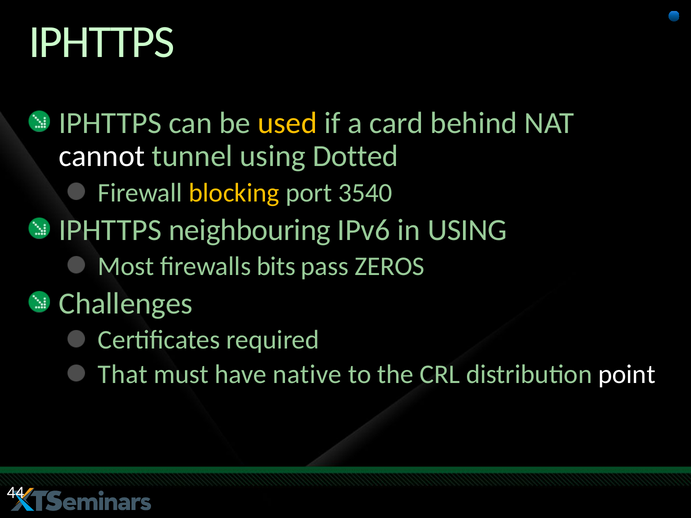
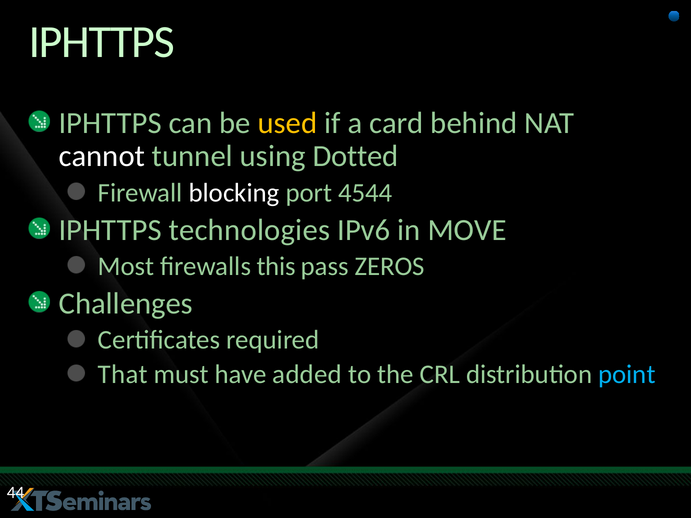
blocking colour: yellow -> white (234, 193)
3540: 3540 -> 4544 (365, 193)
neighbouring: neighbouring -> technologies (249, 230)
in USING: USING -> MOVE (467, 230)
bits: bits -> this (276, 267)
native: native -> added (307, 375)
point colour: white -> light blue (627, 375)
